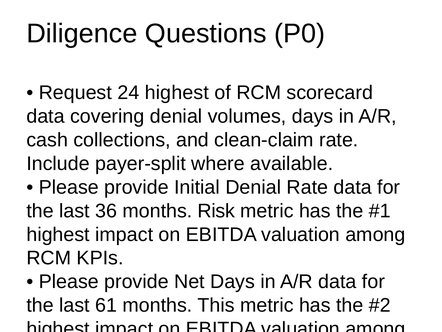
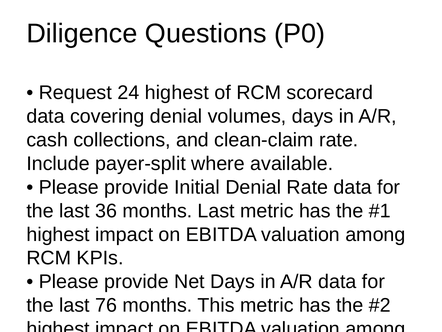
months Risk: Risk -> Last (216, 211)
61: 61 -> 76 (106, 305)
